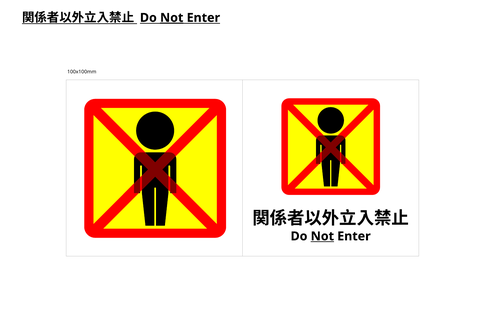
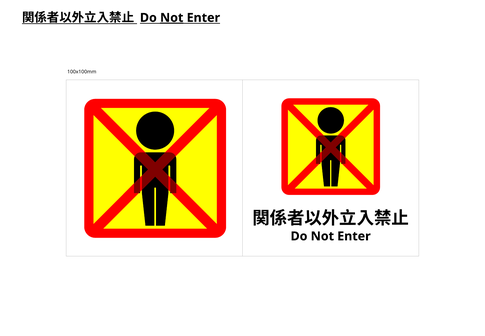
Not underline: present -> none (322, 236)
